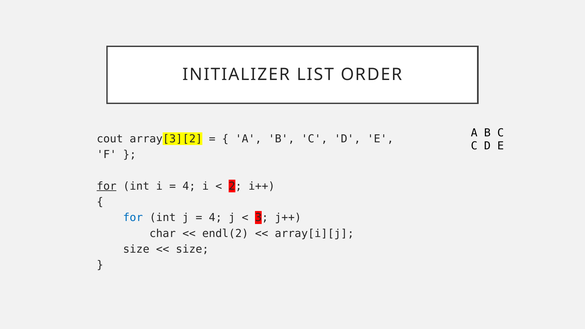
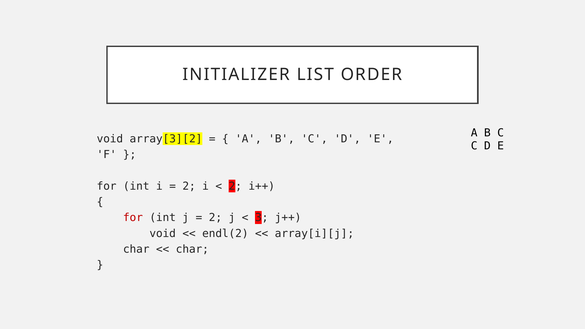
cout: cout -> void (110, 139)
for underline: present -> none (107, 186)
4: 4 -> 2 (189, 186)
for colour: blue -> red (133, 218)
4: 4 -> 2 (215, 218)
char: char -> void (163, 233)
size: size -> char (136, 249)
size: size -> char (192, 249)
